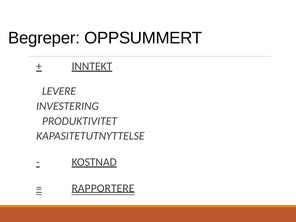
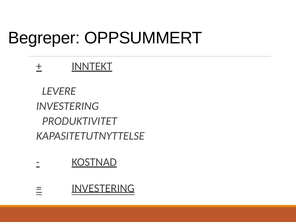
RAPPORTERE: RAPPORTERE -> INVESTERING (103, 188)
